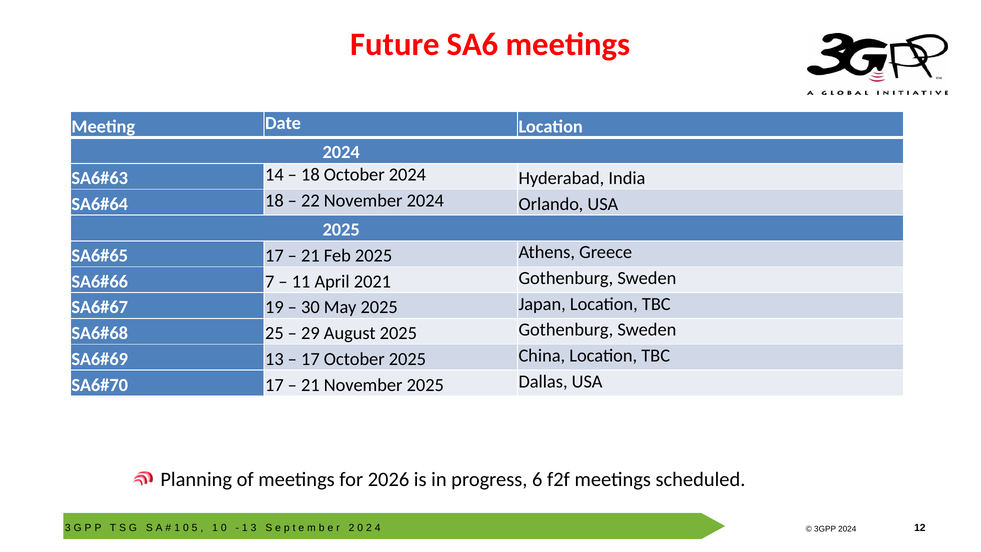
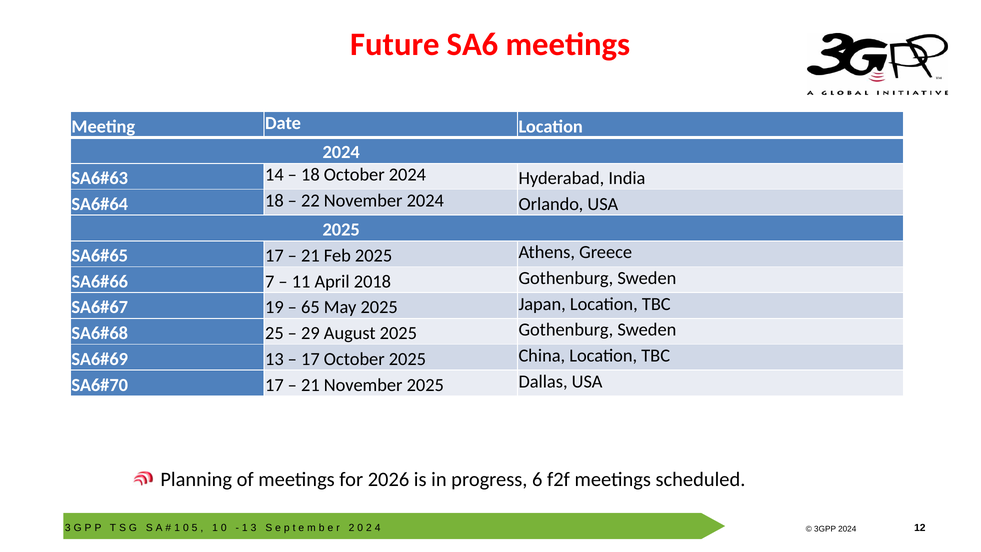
2021: 2021 -> 2018 (372, 281)
30: 30 -> 65 (310, 307)
